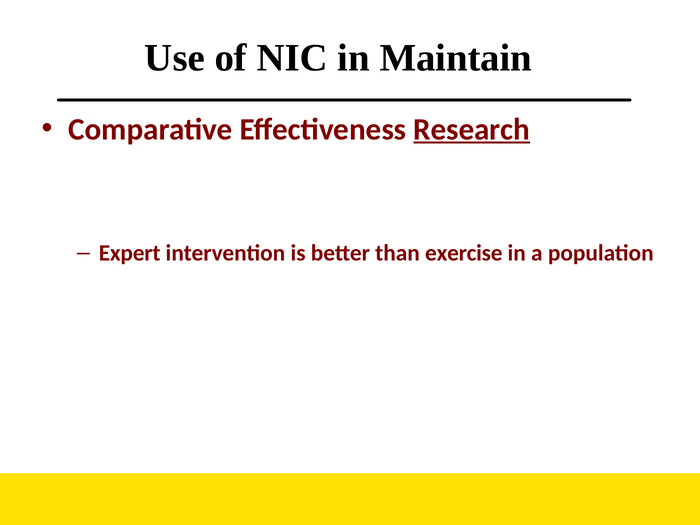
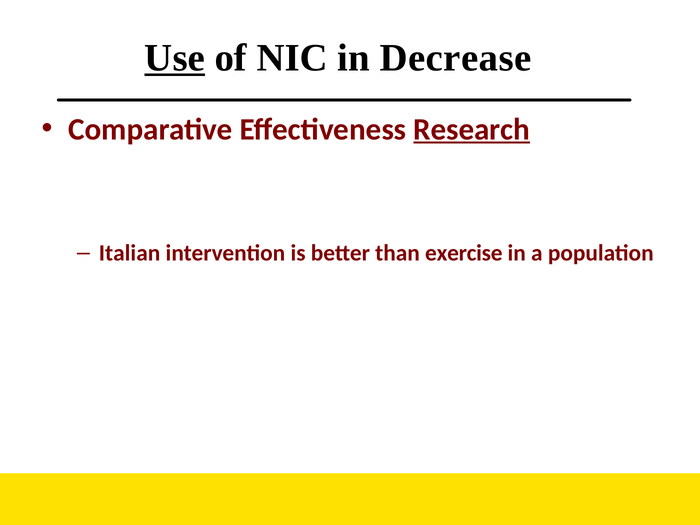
Use underline: none -> present (175, 58)
Maintain: Maintain -> Decrease (456, 58)
Expert: Expert -> Italian (130, 253)
